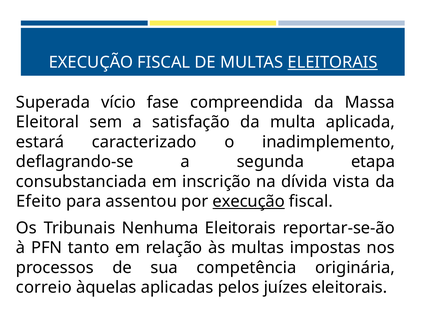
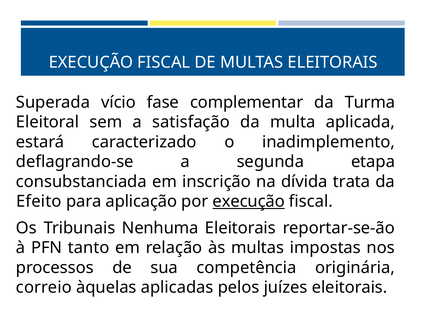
ELEITORAIS underline: present -> none (333, 62)
compreendida: compreendida -> complementar (247, 103)
Massa: Massa -> Turma (370, 103)
vista: vista -> trata (352, 182)
assentou: assentou -> aplicação (141, 202)
